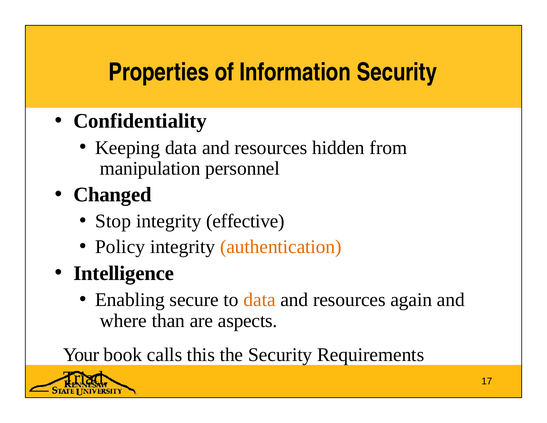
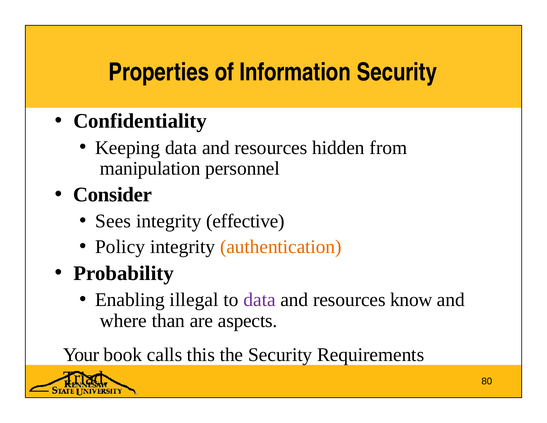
Changed: Changed -> Consider (113, 195)
Stop: Stop -> Sees (113, 221)
Intelligence: Intelligence -> Probability (124, 273)
secure: secure -> illegal (194, 300)
data colour: orange -> purple (260, 300)
again: again -> know (411, 300)
17: 17 -> 80 (487, 381)
